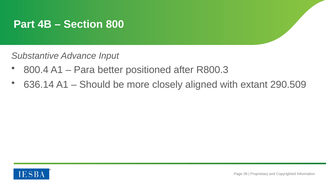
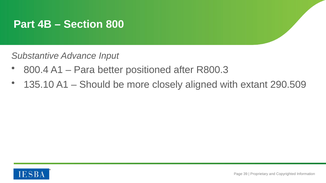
636.14: 636.14 -> 135.10 (39, 85)
